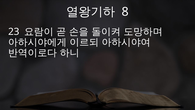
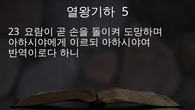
8: 8 -> 5 (125, 12)
